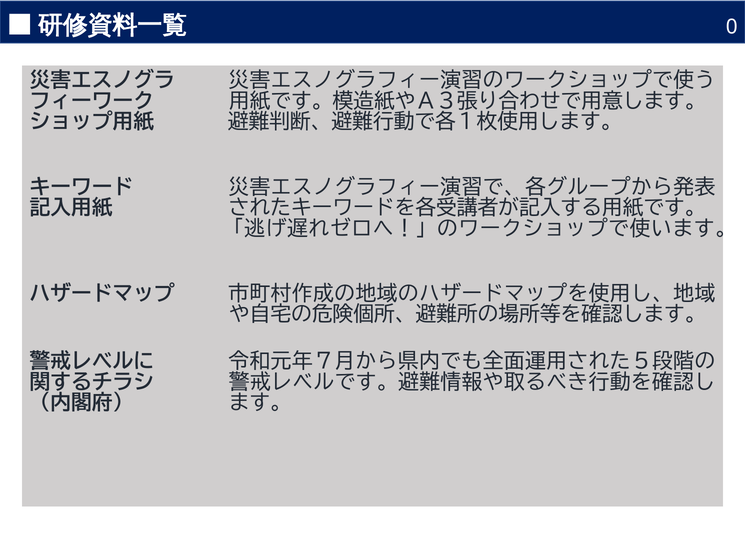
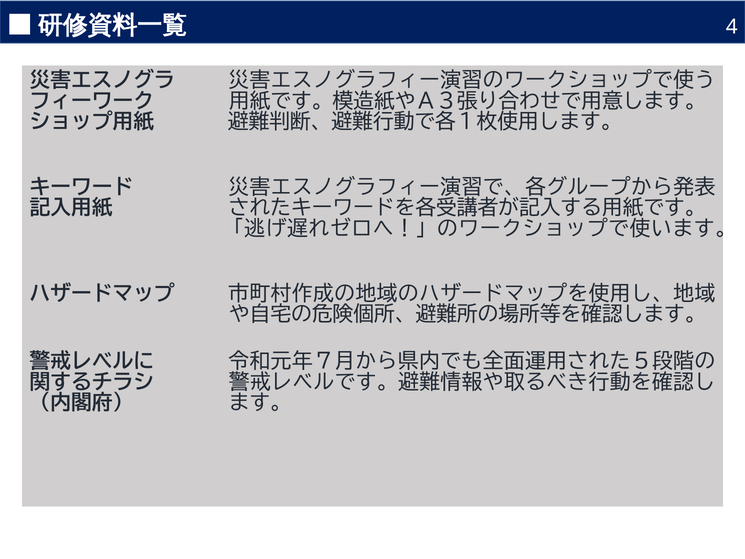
0: 0 -> 4 (732, 27)
